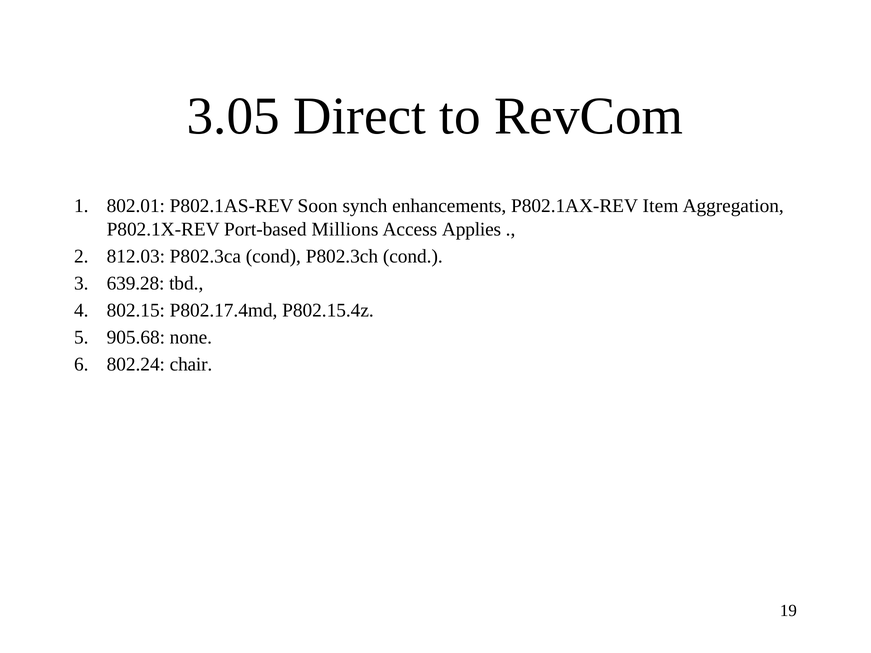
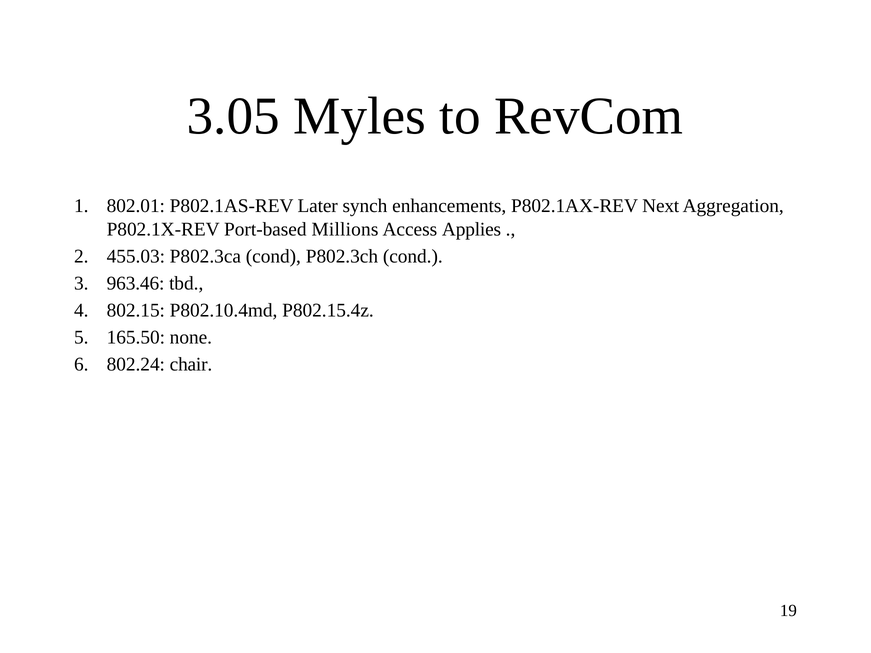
Direct: Direct -> Myles (360, 116)
Soon: Soon -> Later (318, 206)
Item: Item -> Next (661, 206)
812.03: 812.03 -> 455.03 (136, 256)
639.28: 639.28 -> 963.46 (136, 283)
P802.17.4md: P802.17.4md -> P802.10.4md (224, 311)
905.68: 905.68 -> 165.50 (136, 338)
